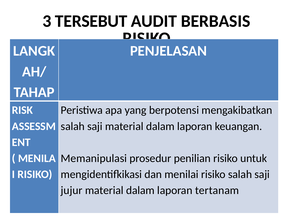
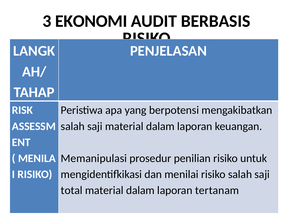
TERSEBUT: TERSEBUT -> EKONOMI (91, 21)
jujur: jujur -> total (72, 190)
